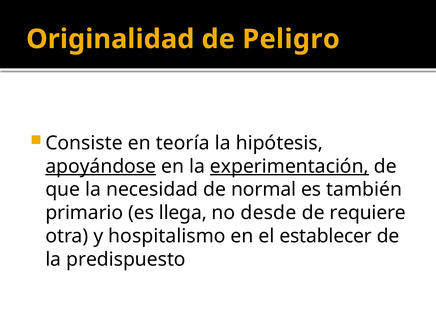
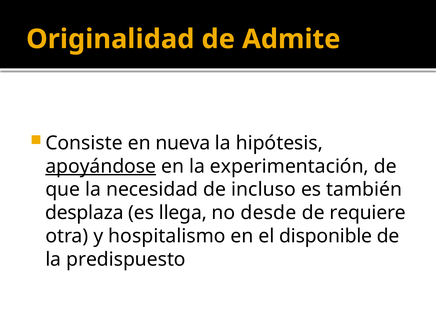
Peligro: Peligro -> Admite (291, 39)
teoría: teoría -> nueva (183, 143)
experimentación underline: present -> none (289, 166)
normal: normal -> incluso (264, 190)
primario: primario -> desplaza (84, 213)
establecer: establecer -> disponible (326, 236)
